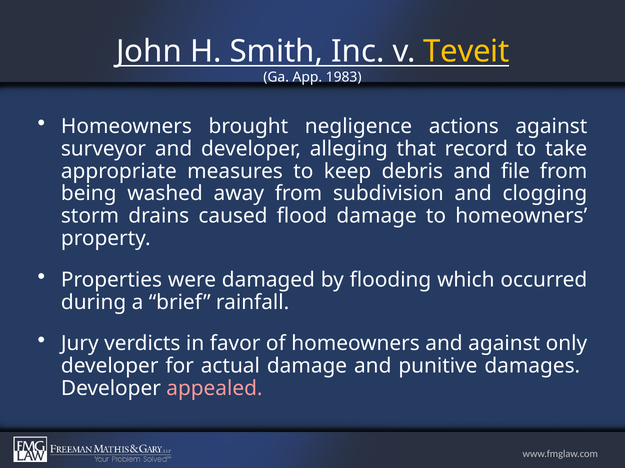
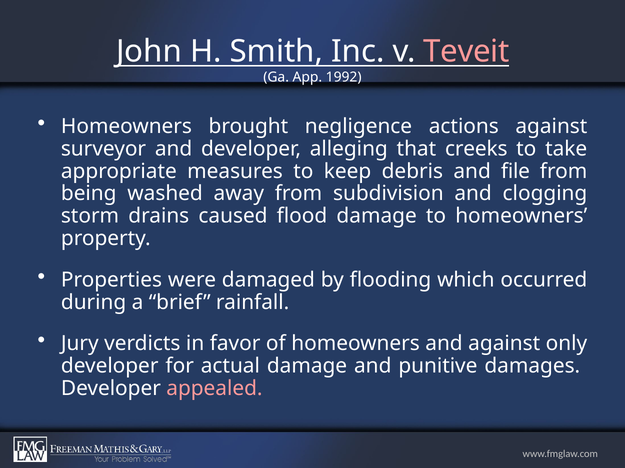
Teveit colour: yellow -> pink (466, 52)
1983: 1983 -> 1992 (344, 78)
record: record -> creeks (476, 149)
